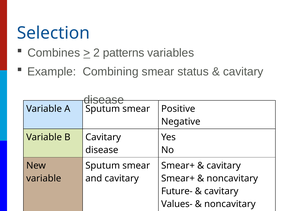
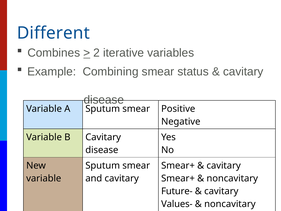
Selection: Selection -> Different (53, 33)
patterns: patterns -> iterative (124, 53)
